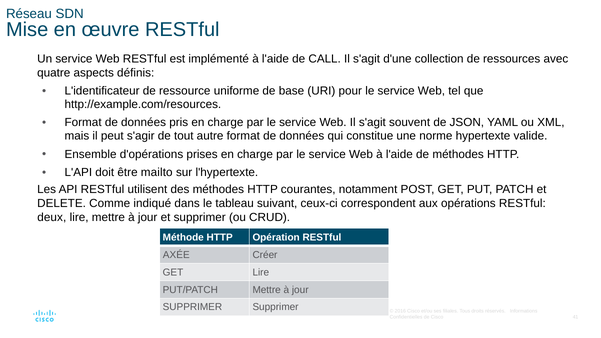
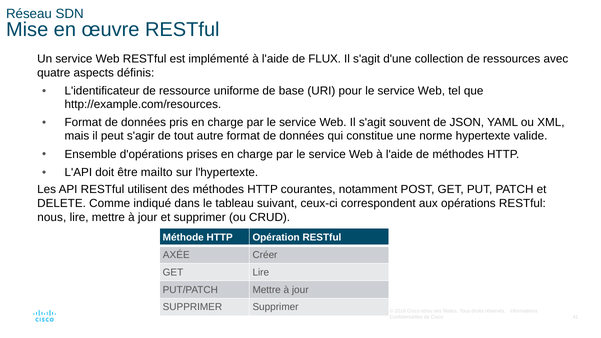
CALL: CALL -> FLUX (325, 59)
deux: deux -> nous (52, 217)
